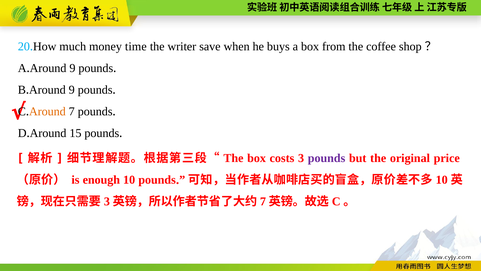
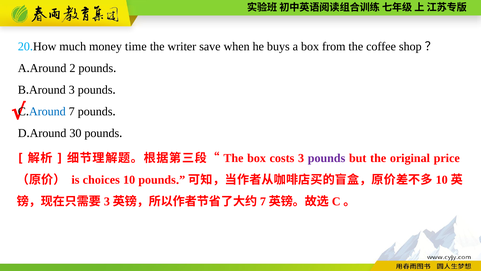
9: 9 -> 2 (72, 68)
9: 9 -> 3 (72, 90)
Around colour: orange -> blue (47, 111)
15: 15 -> 30 (75, 133)
enough: enough -> choices (101, 180)
